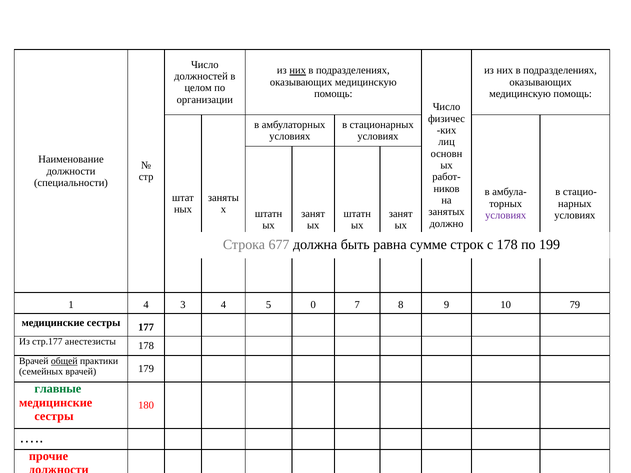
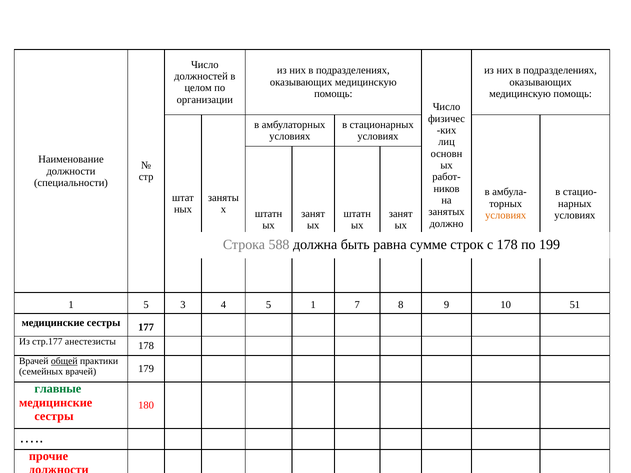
них underline: present -> none (298, 70)
условиях colour: purple -> orange (506, 215)
677: 677 -> 588 (279, 245)
1 4: 4 -> 5 (146, 305)
5 0: 0 -> 1 (313, 305)
79: 79 -> 51 (575, 305)
